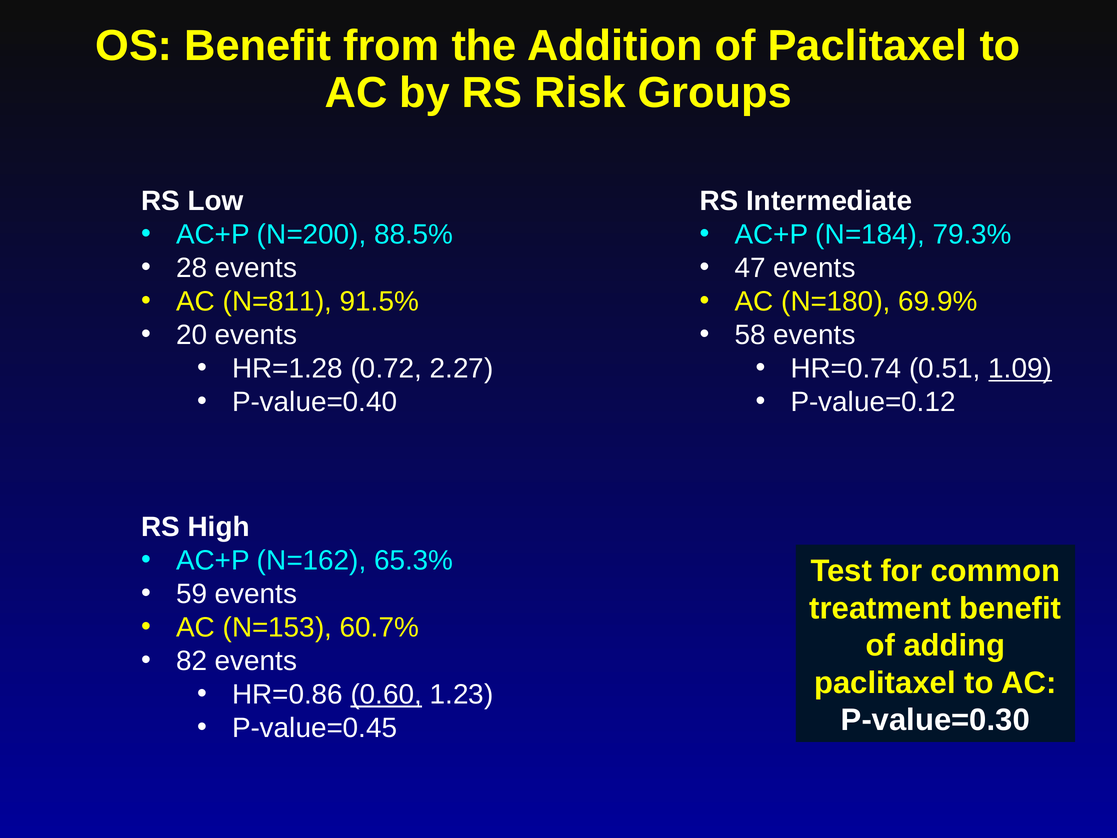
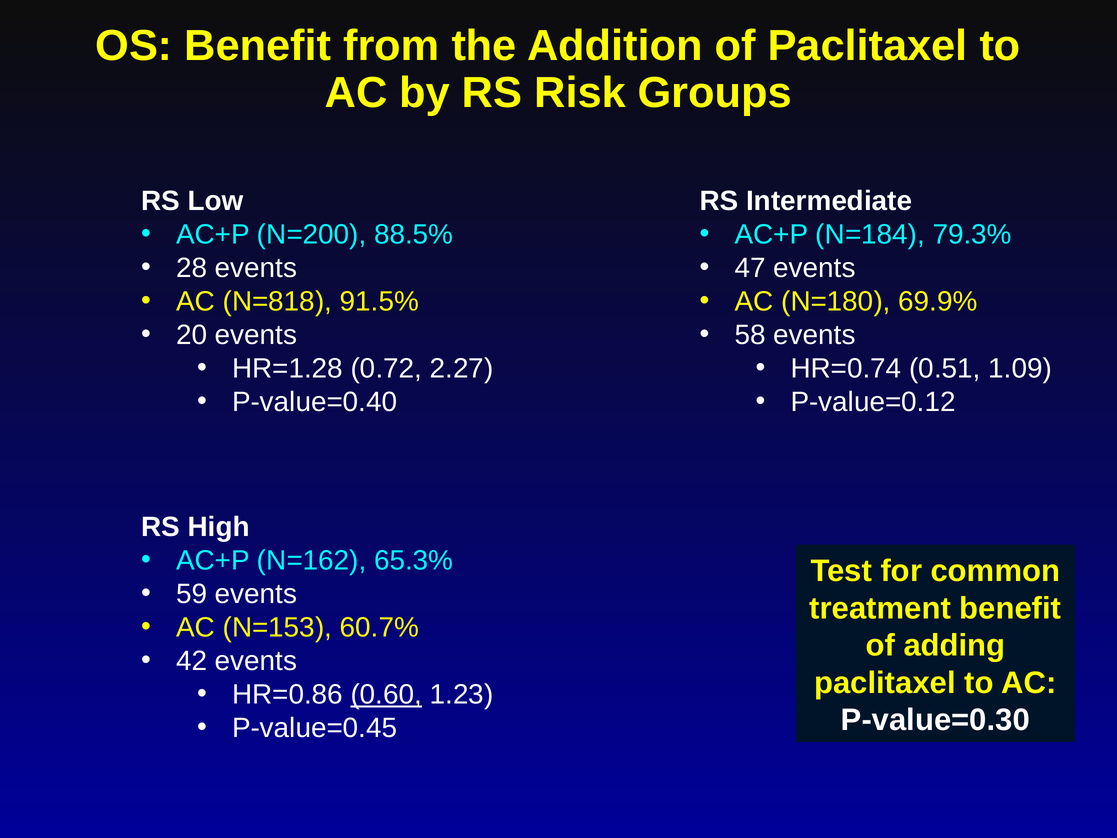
N=811: N=811 -> N=818 (277, 302)
1.09 underline: present -> none (1020, 369)
82: 82 -> 42 (192, 661)
